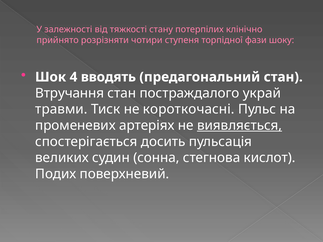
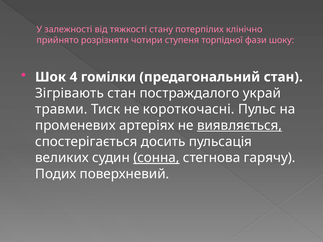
вводять: вводять -> гомілки (108, 77)
Втручання: Втручання -> Зігрівають (70, 93)
сонна underline: none -> present (156, 158)
кислот: кислот -> гарячу (270, 158)
